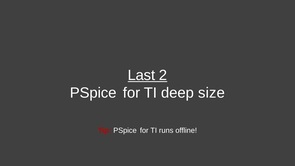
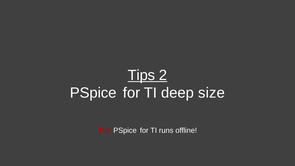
Last: Last -> Tips (141, 75)
